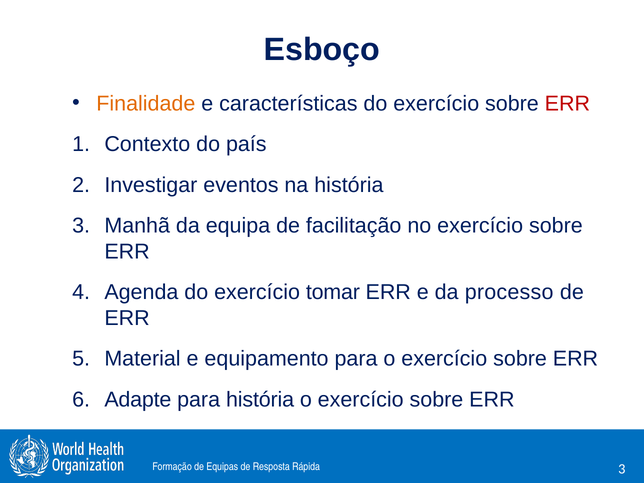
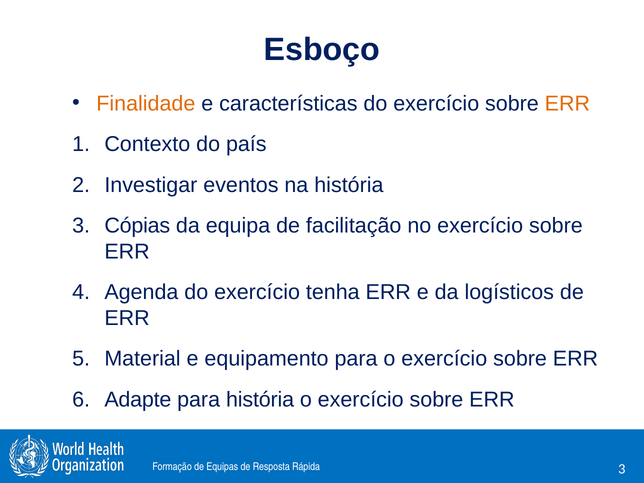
ERR colour: red -> orange (567, 103)
Manhã: Manhã -> Cópias (137, 226)
tomar: tomar -> tenha (333, 292)
processo: processo -> logísticos (509, 292)
